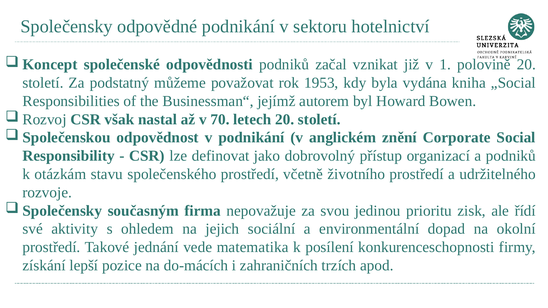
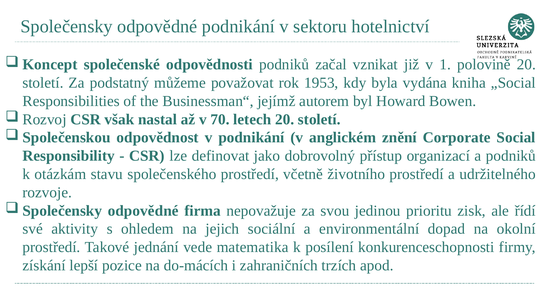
současným: současným -> odpovědné (143, 211)
